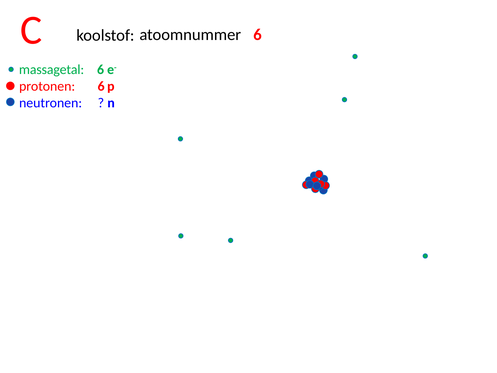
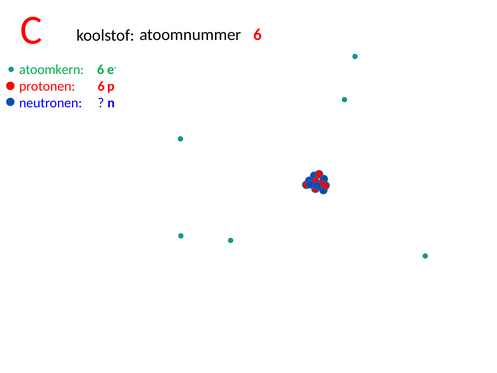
massagetal: massagetal -> atoomkern (52, 70)
